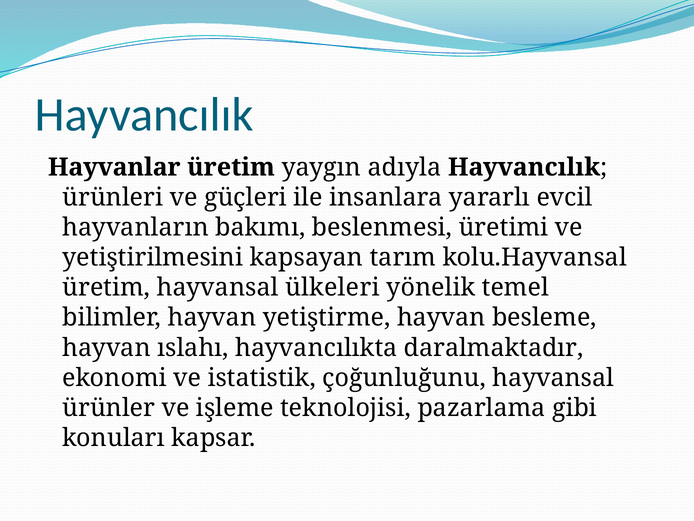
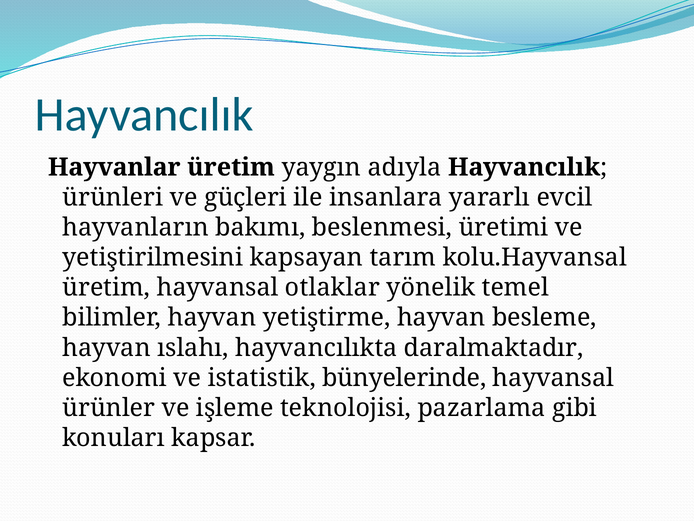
ülkeleri: ülkeleri -> otlaklar (332, 287)
çoğunluğunu: çoğunluğunu -> bünyelerinde (404, 377)
